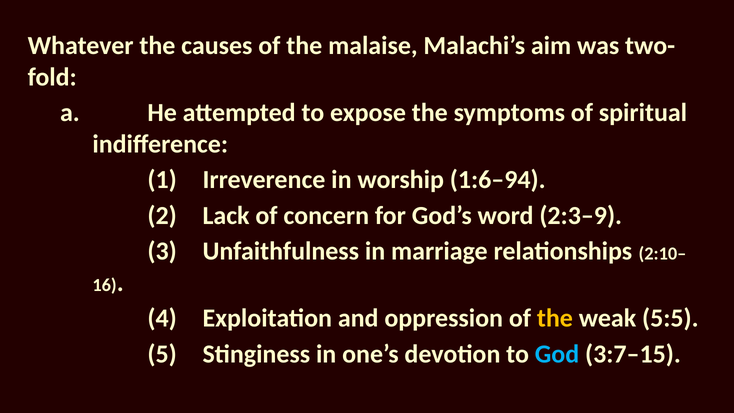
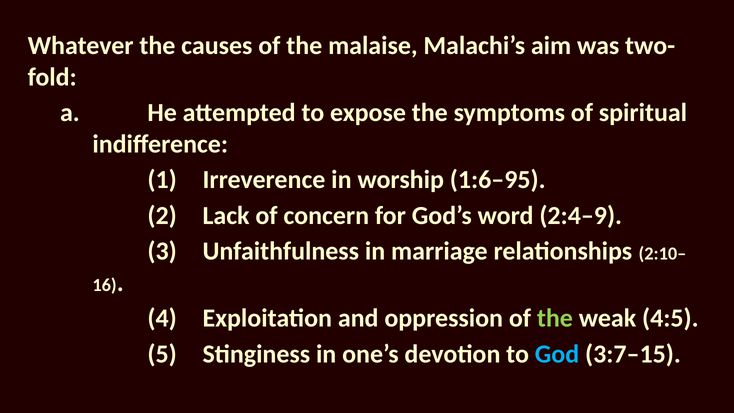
1:6–94: 1:6–94 -> 1:6–95 (498, 180)
2:3–9: 2:3–9 -> 2:4–9 (581, 215)
the colour: yellow -> light green (555, 318)
5:5: 5:5 -> 4:5 (670, 318)
